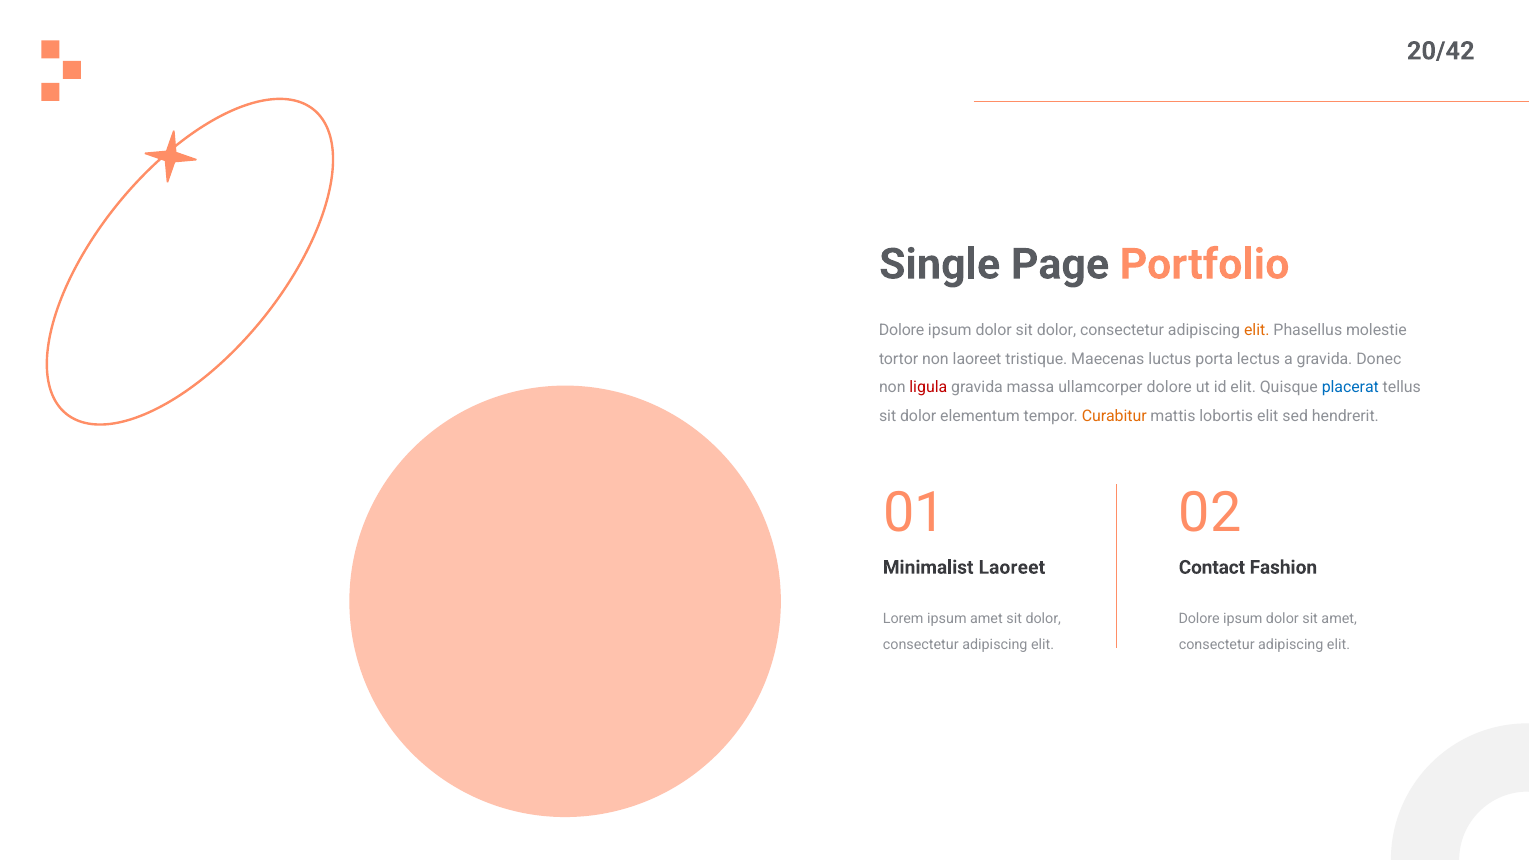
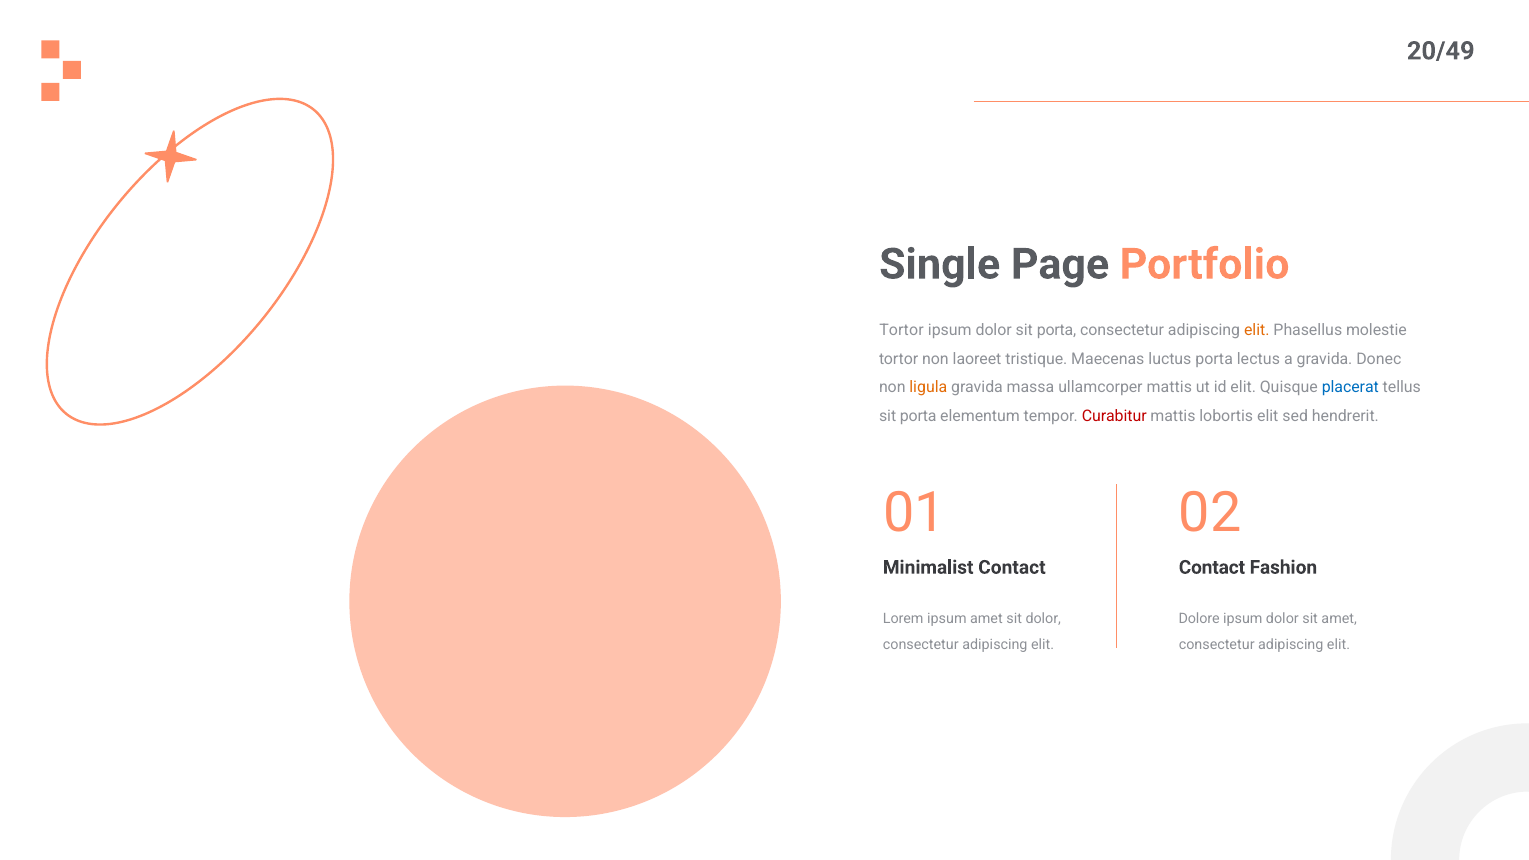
20/42: 20/42 -> 20/49 (1441, 51)
Dolore: Dolore -> Tortor (901, 330)
dolor sit dolor: dolor -> porta (1057, 330)
ligula colour: red -> orange (928, 388)
ullamcorper dolore: dolore -> mattis (1169, 388)
dolor: dolor -> porta (918, 416)
Curabitur colour: orange -> red (1114, 416)
Minimalist Laoreet: Laoreet -> Contact (1012, 567)
